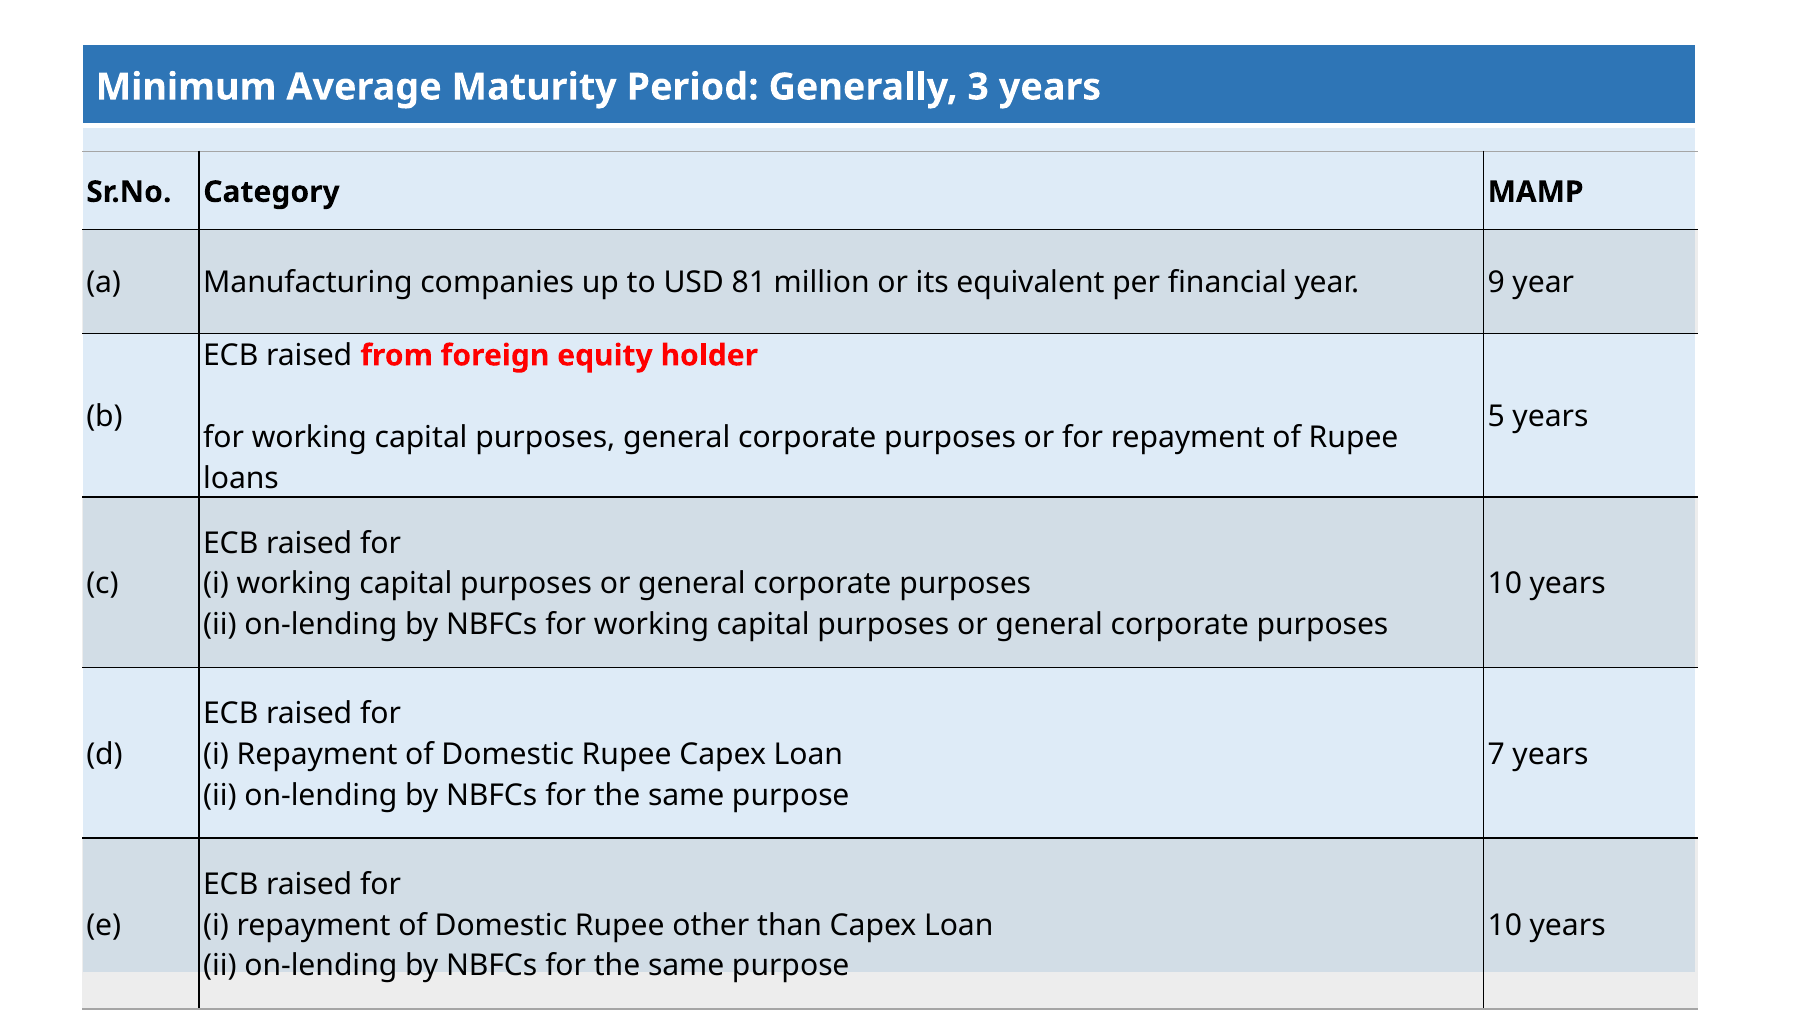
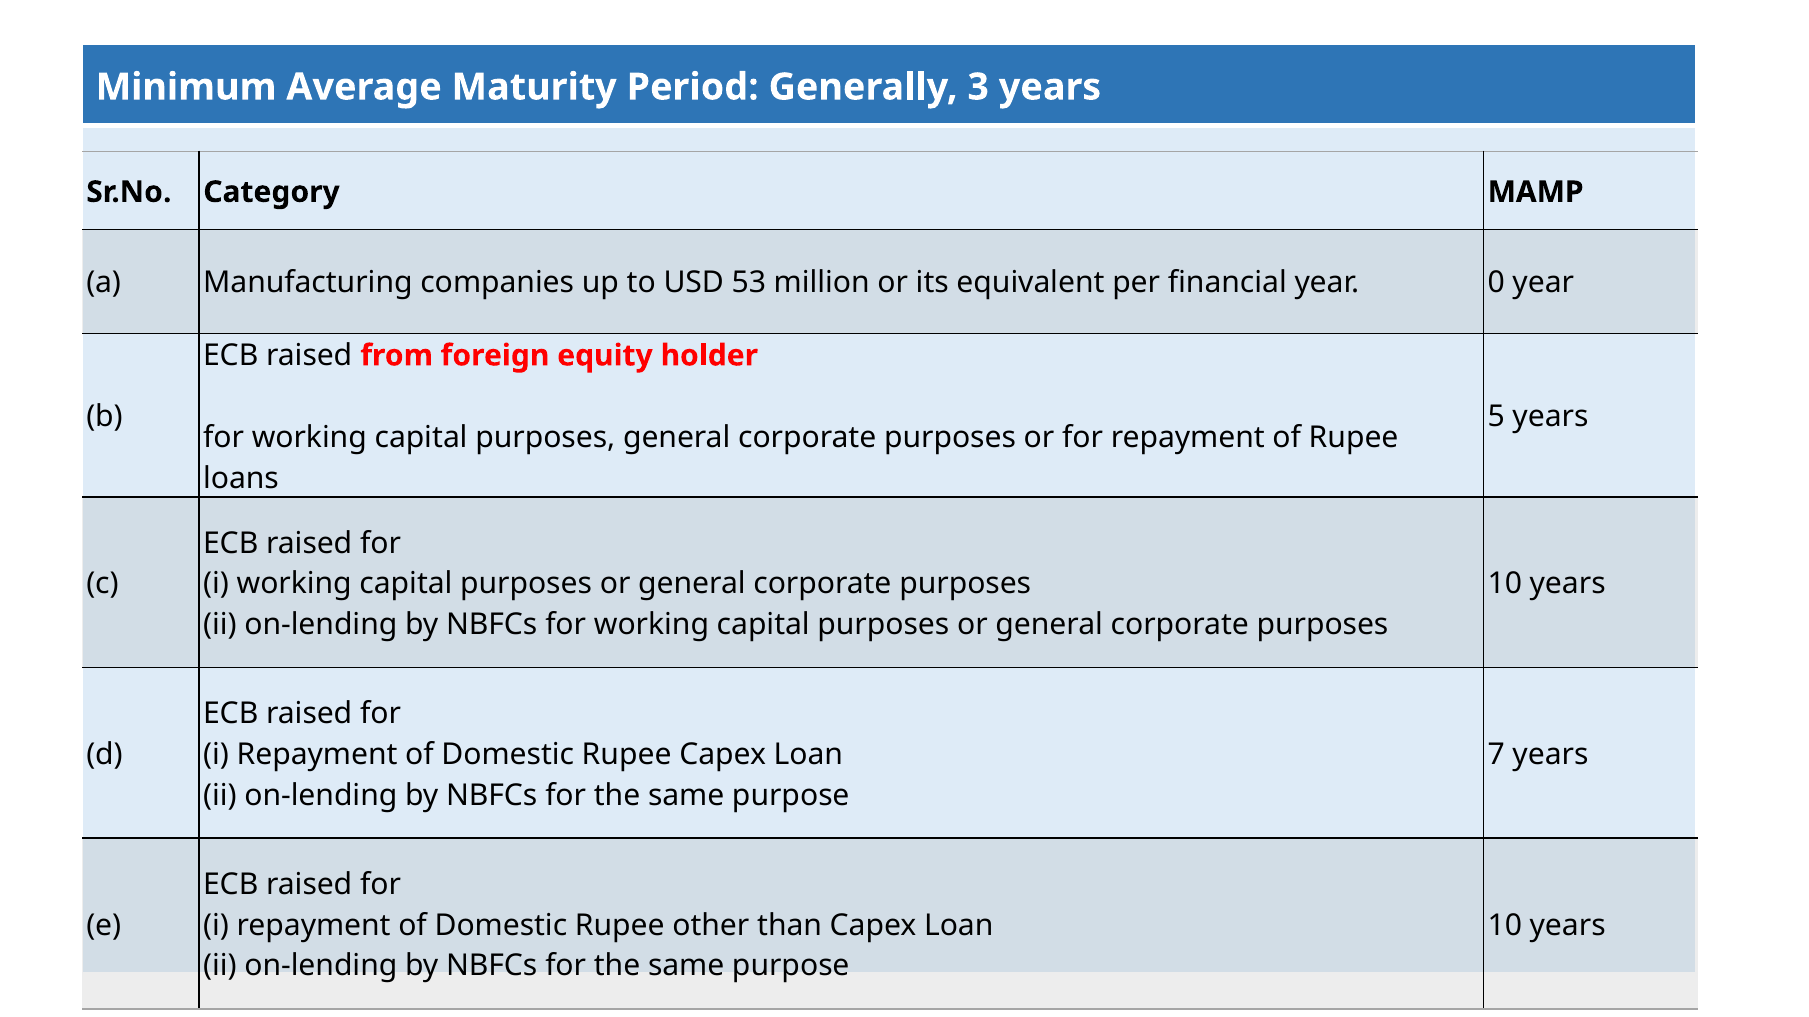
81: 81 -> 53 (749, 283)
9: 9 -> 0 (1496, 283)
